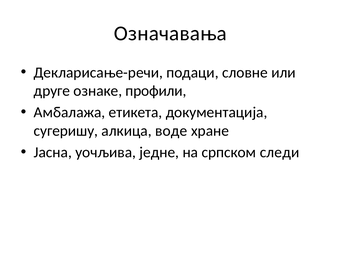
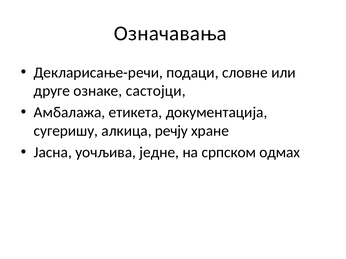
профили: профили -> сaстojци (156, 91)
воде: воде -> речју (171, 131)
следи: следи -> одмах (280, 153)
